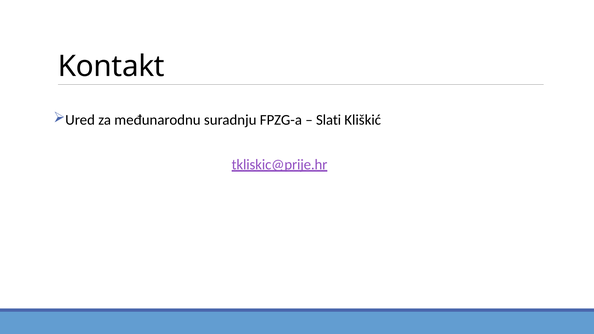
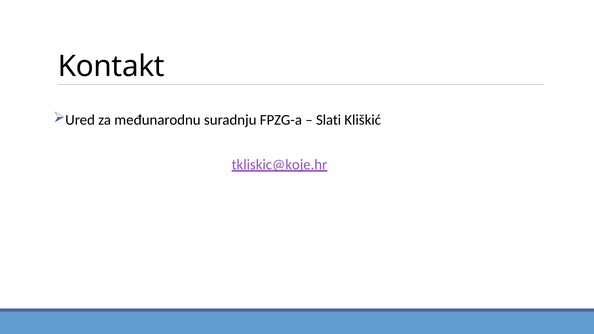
tkliskic@prije.hr: tkliskic@prije.hr -> tkliskic@koje.hr (279, 165)
